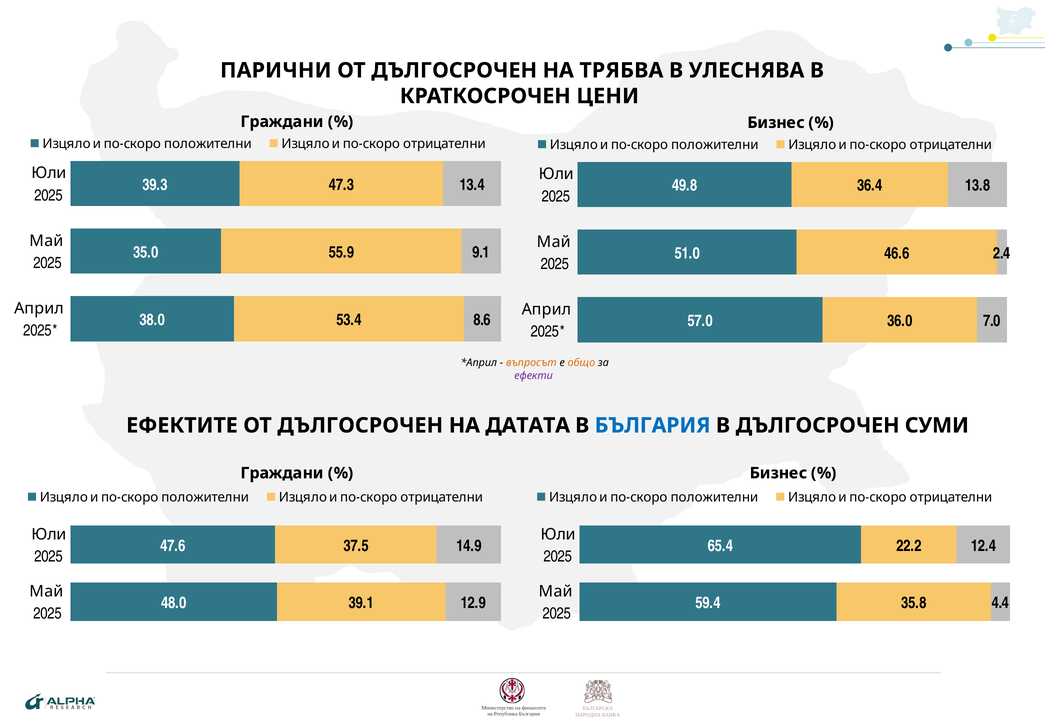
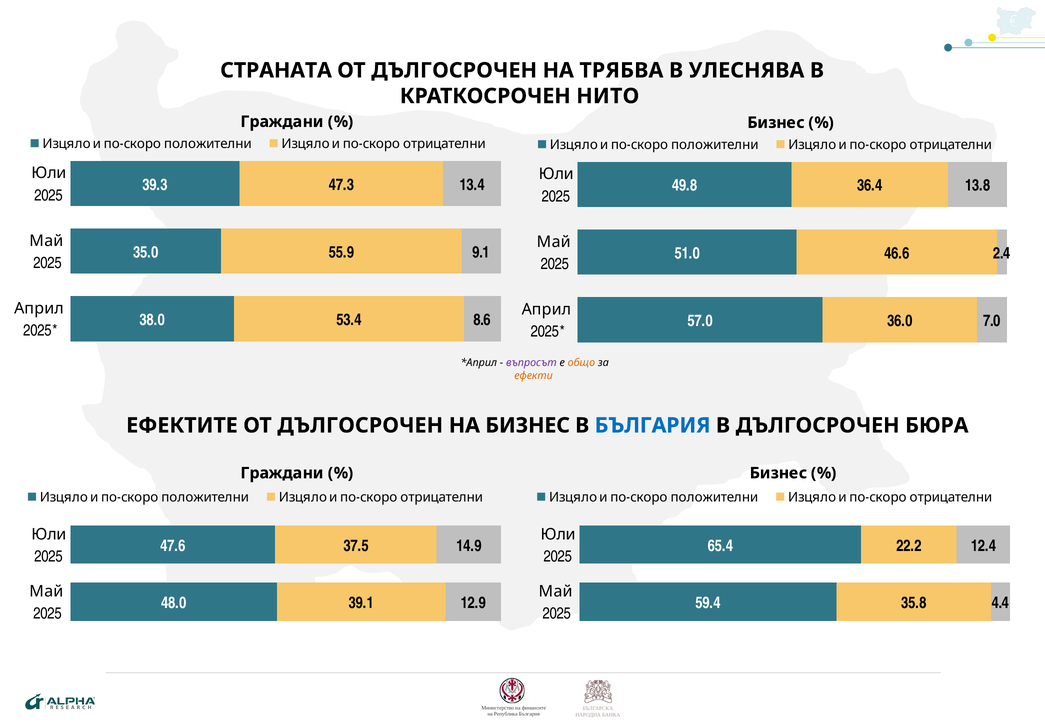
ПАРИЧНИ: ПАРИЧНИ -> СТРАНАТА (276, 70)
ЦЕНИ: ЦЕНИ -> НИТО (608, 96)
въпросът colour: orange -> purple (531, 363)
ефекти colour: purple -> orange (534, 376)
НА ДАТАТА: ДАТАТА -> БИЗНЕС (528, 426)
СУМИ: СУМИ -> БЮРА (937, 426)
